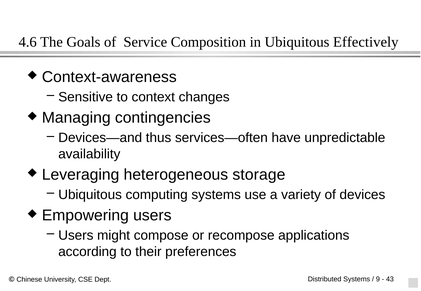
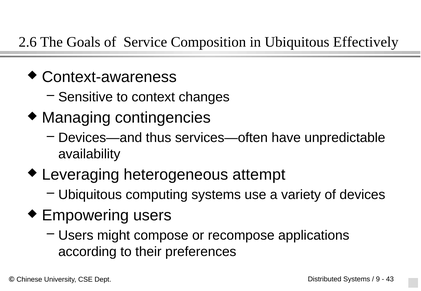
4.6: 4.6 -> 2.6 (28, 42)
storage: storage -> attempt (259, 175)
